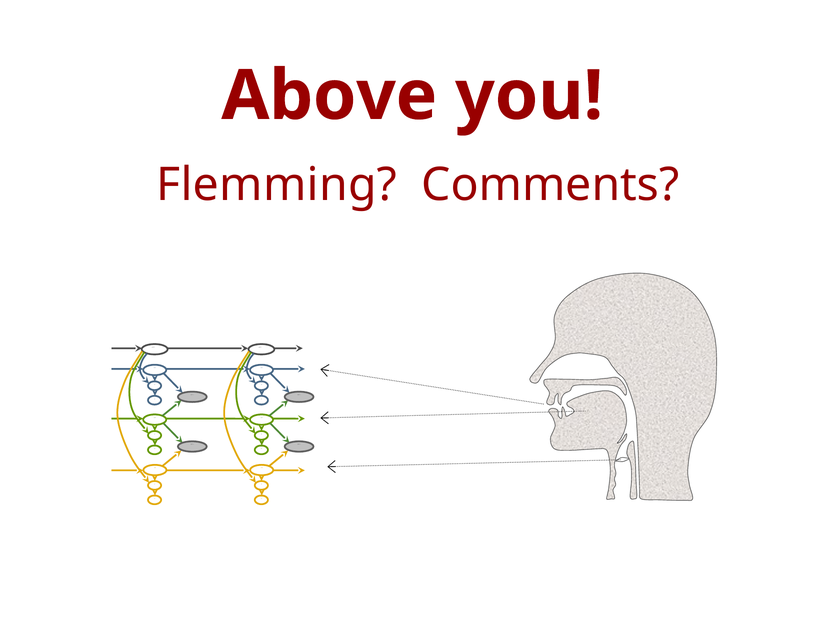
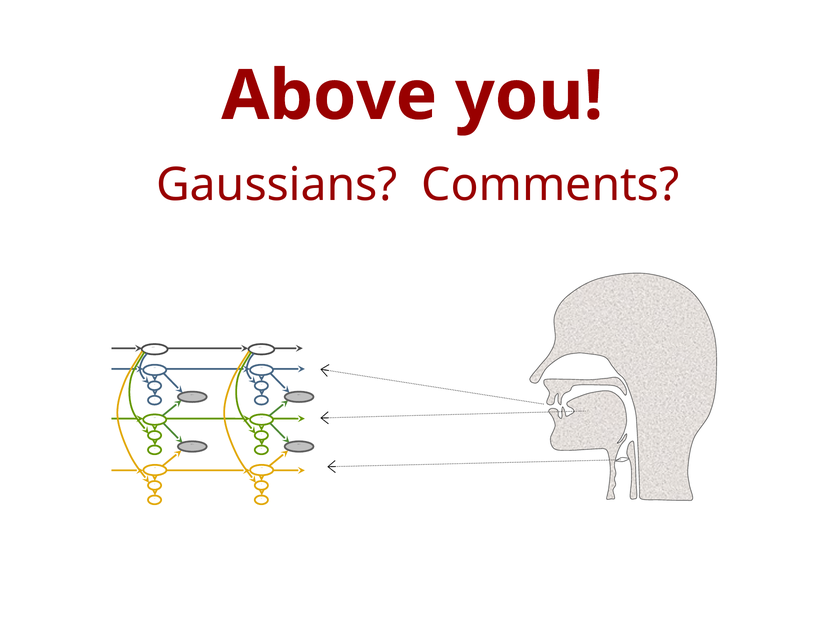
Flemming: Flemming -> Gaussians (277, 185)
